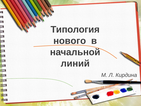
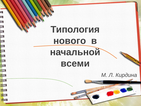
линий: линий -> всеми (75, 63)
